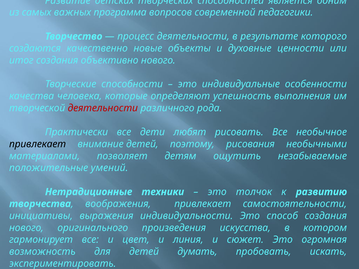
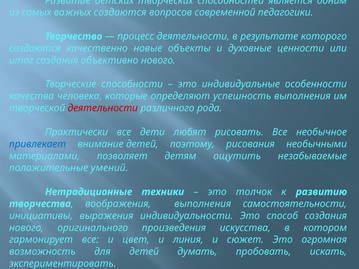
важных программа: программа -> создаются (120, 12)
привлекает colour: black -> blue (38, 144)
воображения привлекает: привлекает -> выполнения (203, 204)
